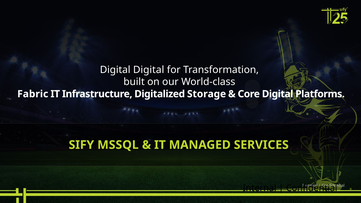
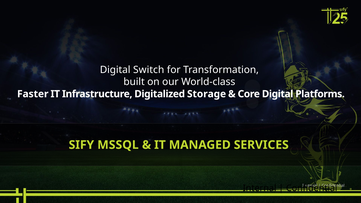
Digital Digital: Digital -> Switch (149, 70)
Fabric: Fabric -> Faster (33, 94)
